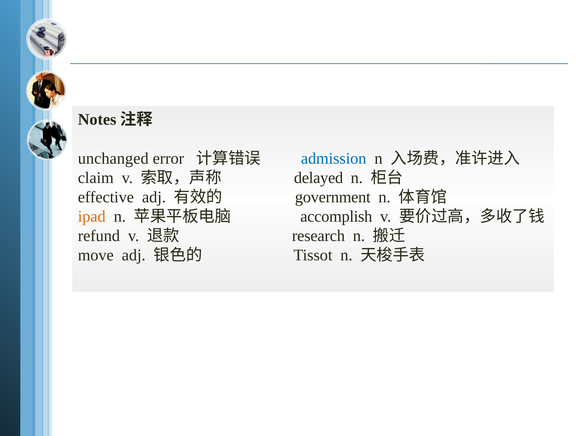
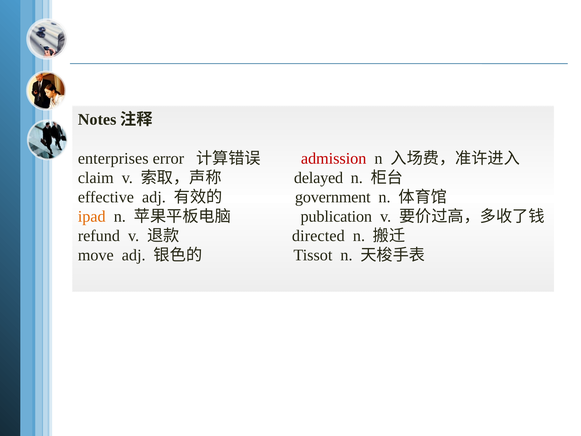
unchanged: unchanged -> enterprises (113, 158)
admission colour: blue -> red (334, 158)
accomplish: accomplish -> publication (336, 216)
research: research -> directed (318, 236)
